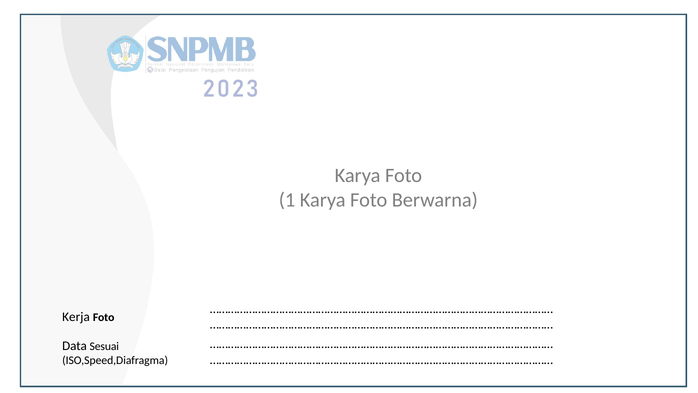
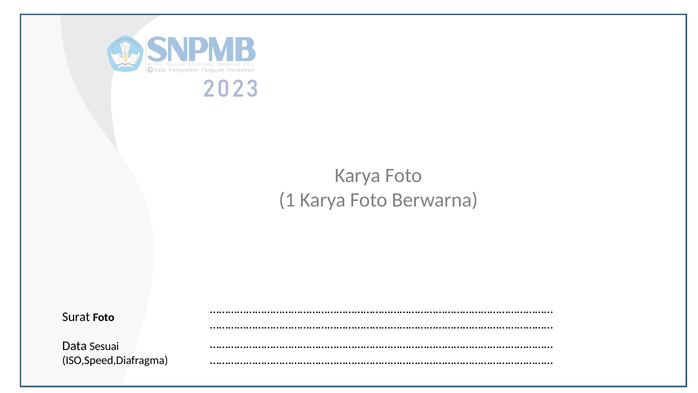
Kerja: Kerja -> Surat (76, 316)
